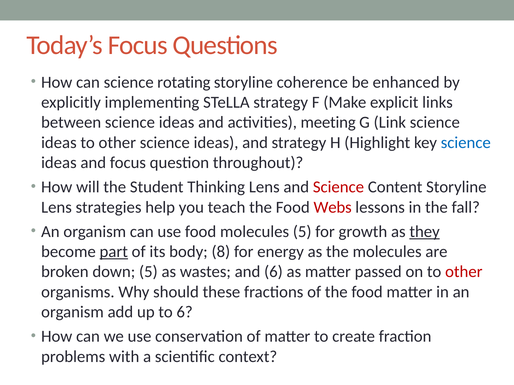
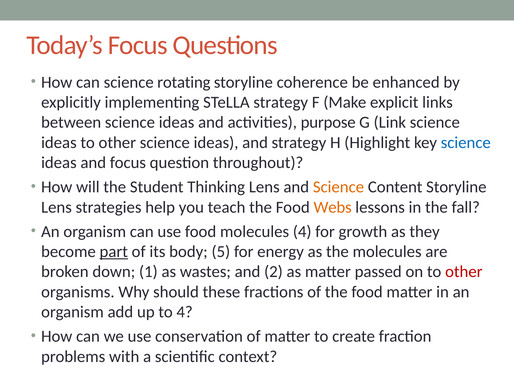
meeting: meeting -> purpose (328, 123)
Science colour: red -> orange (338, 187)
Webs colour: red -> orange (333, 207)
molecules 5: 5 -> 4 (302, 232)
they underline: present -> none (425, 232)
8: 8 -> 5 (221, 252)
down 5: 5 -> 1 (148, 272)
and 6: 6 -> 2 (273, 272)
to 6: 6 -> 4 (185, 312)
